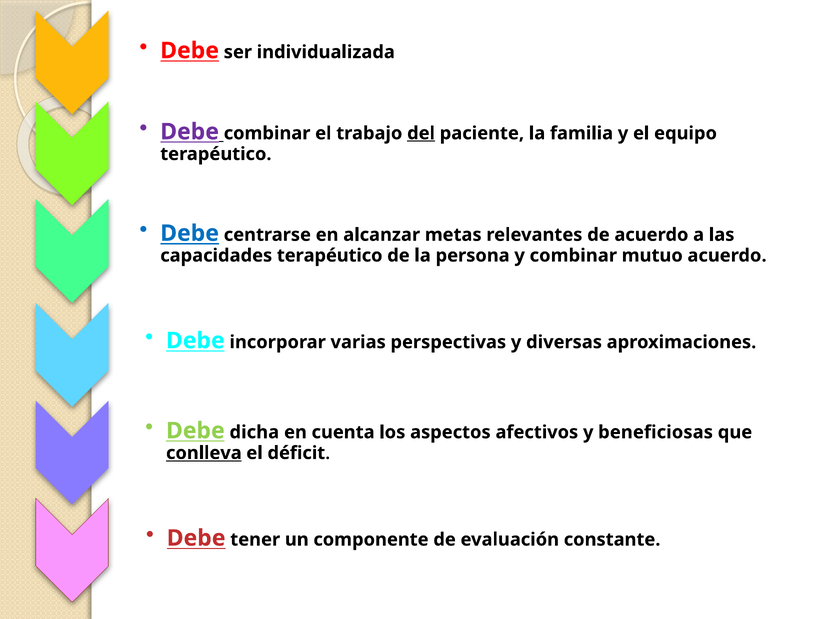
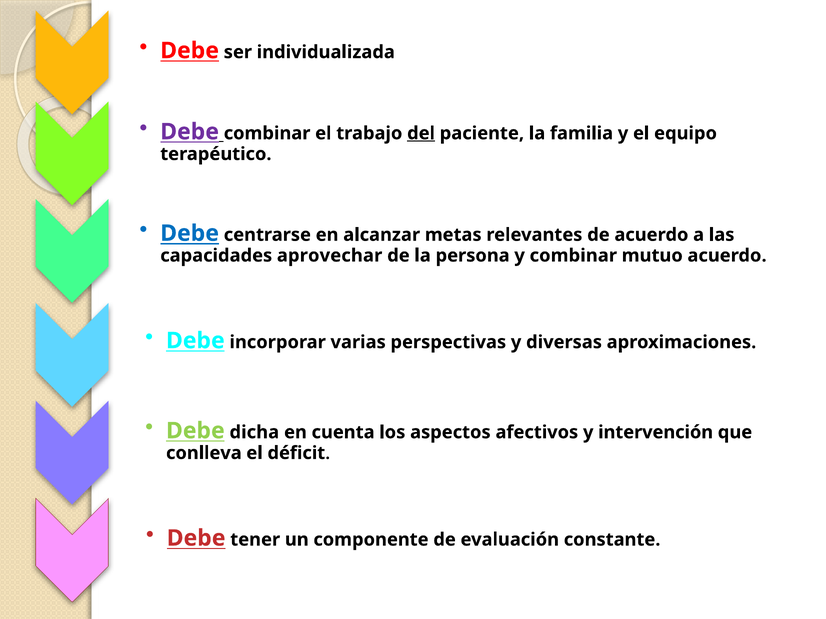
capacidades terapéutico: terapéutico -> aprovechar (330, 256)
beneficiosas: beneficiosas -> intervención (656, 433)
conlleva underline: present -> none (204, 453)
